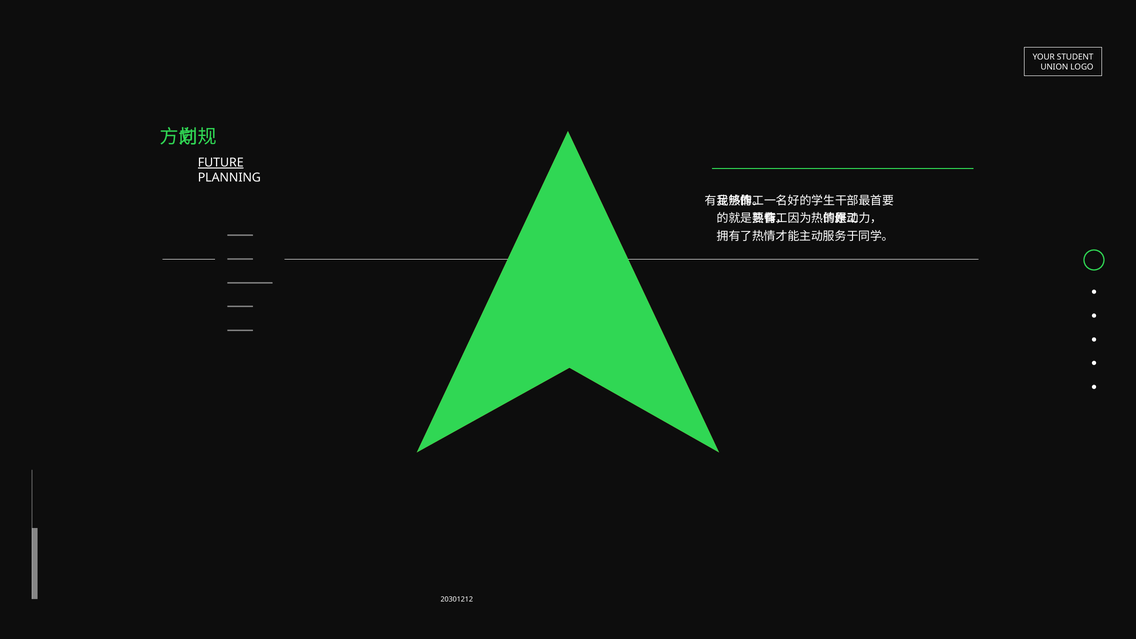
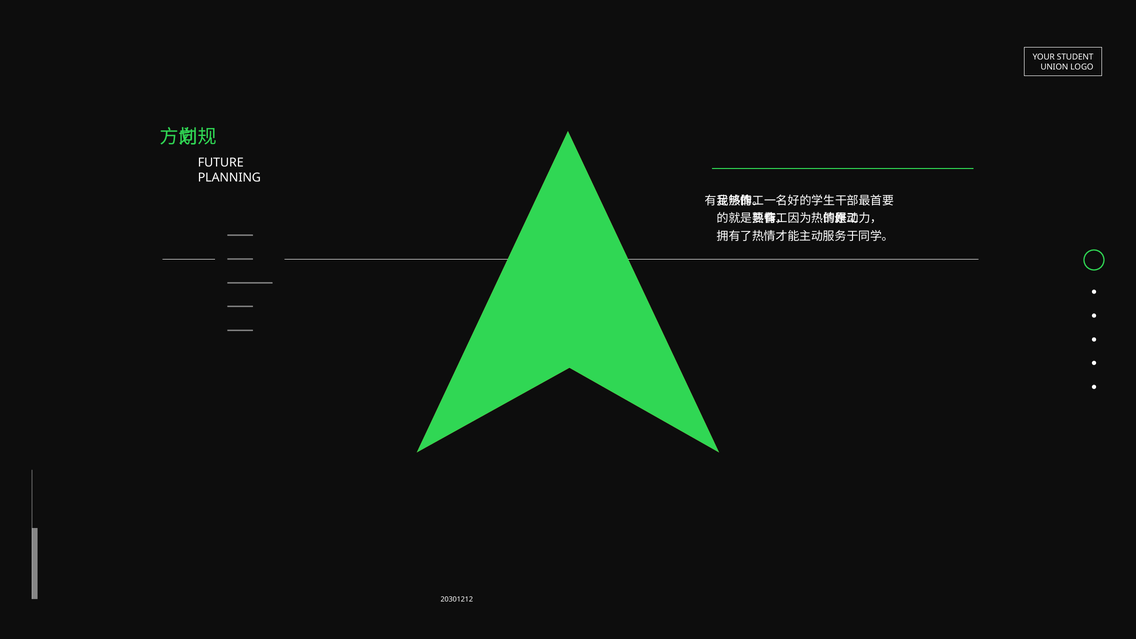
FUTURE underline: present -> none (221, 163)
